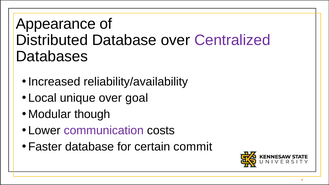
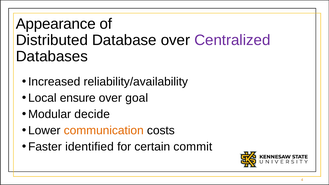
unique: unique -> ensure (78, 98)
though: though -> decide (92, 114)
communication colour: purple -> orange (104, 131)
Faster database: database -> identified (89, 147)
